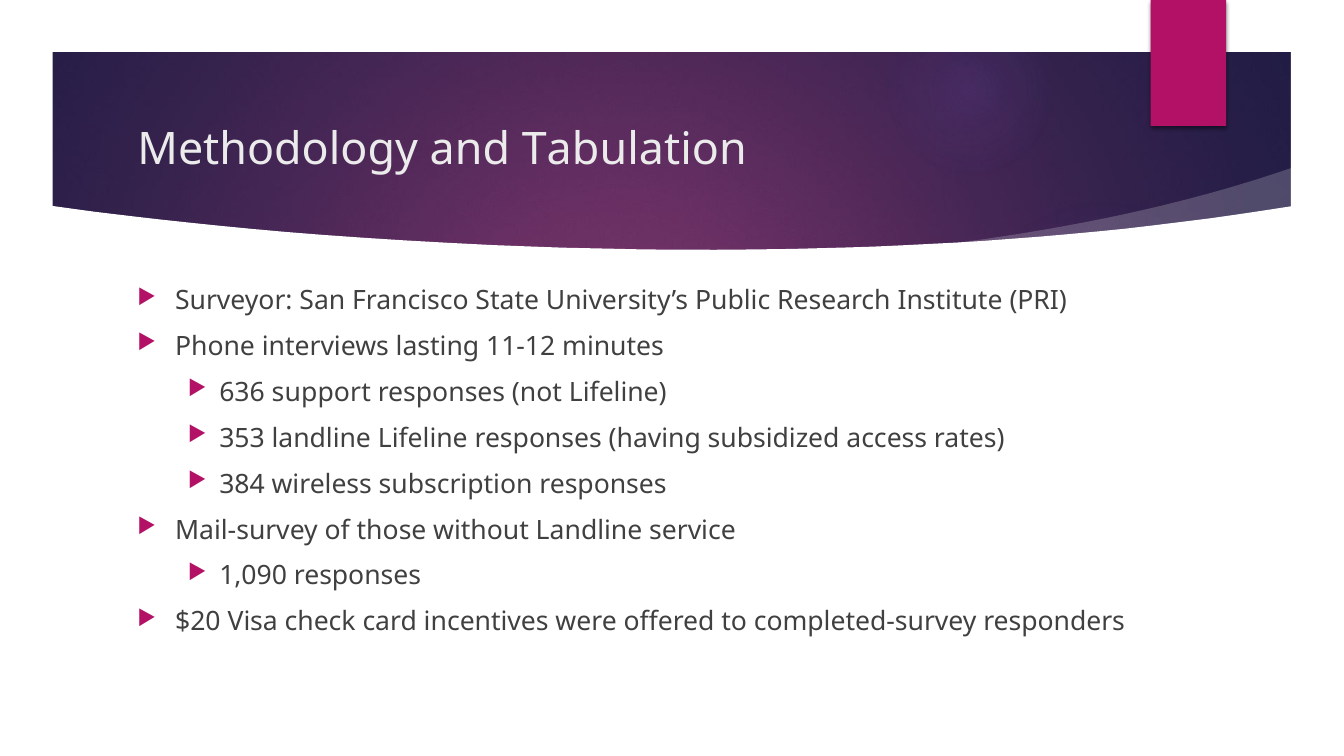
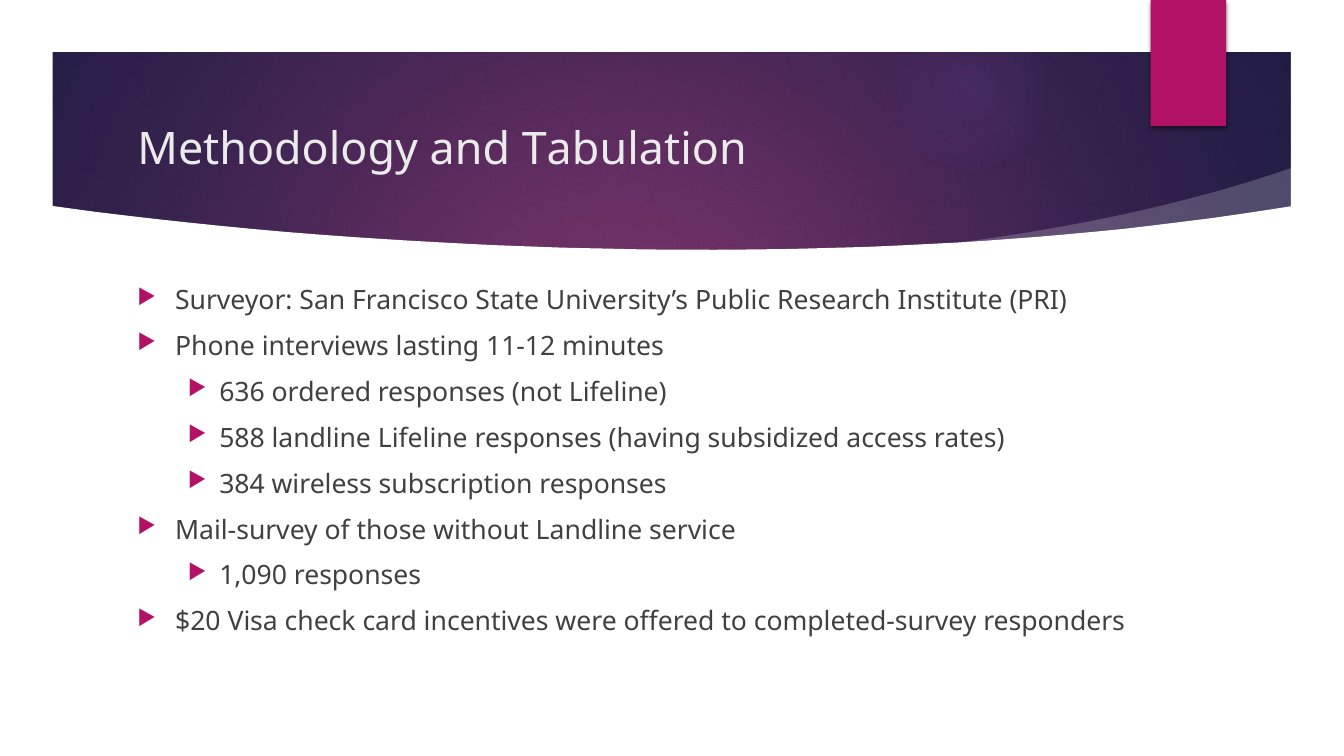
support: support -> ordered (321, 393)
353: 353 -> 588 (242, 439)
